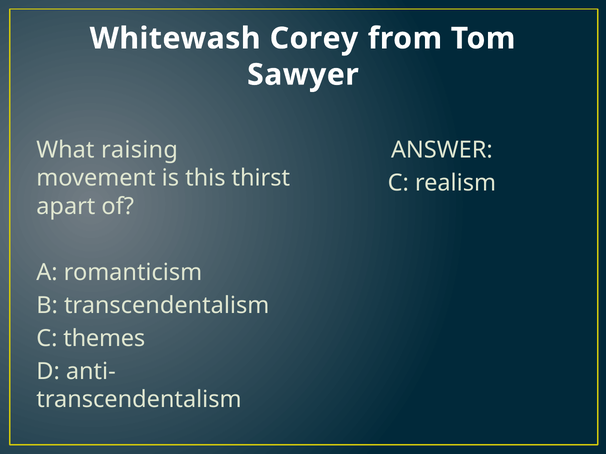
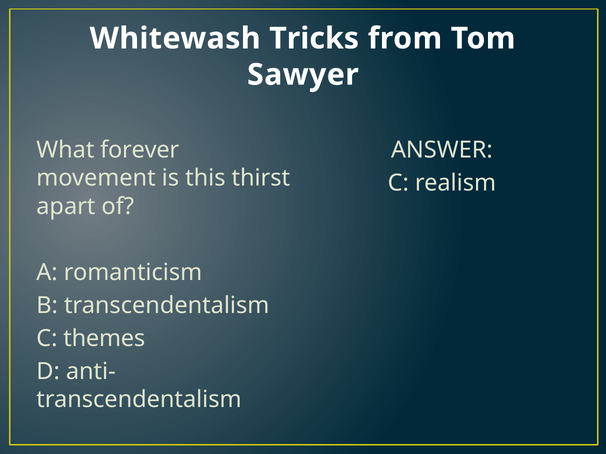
Corey: Corey -> Tricks (314, 38)
raising: raising -> forever (140, 150)
